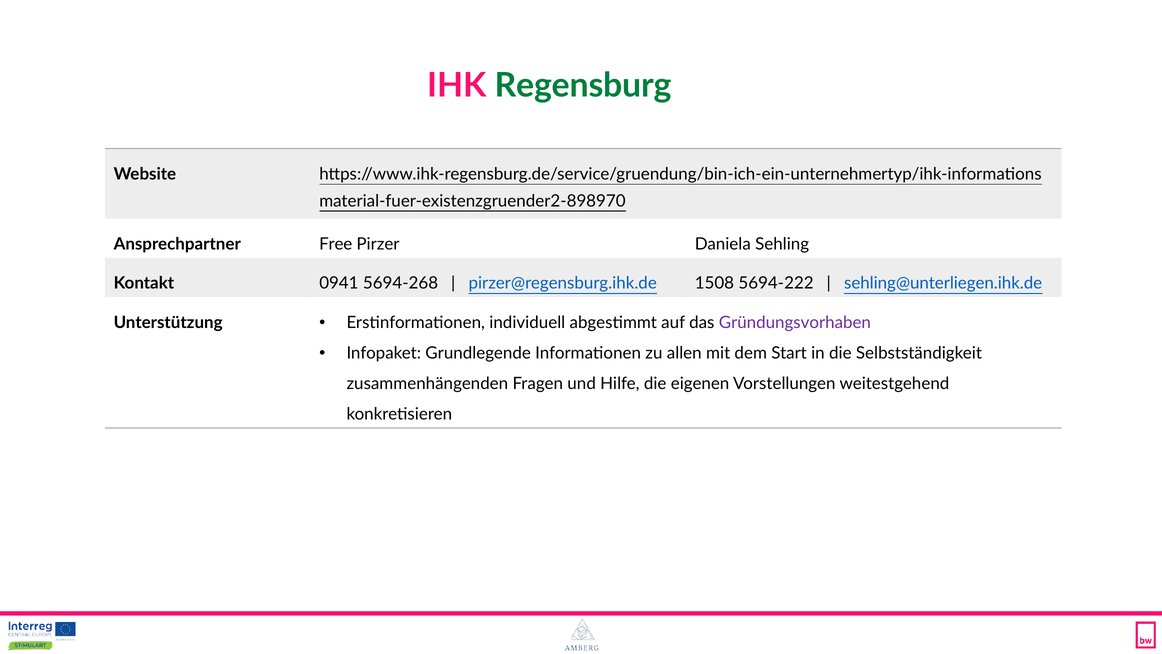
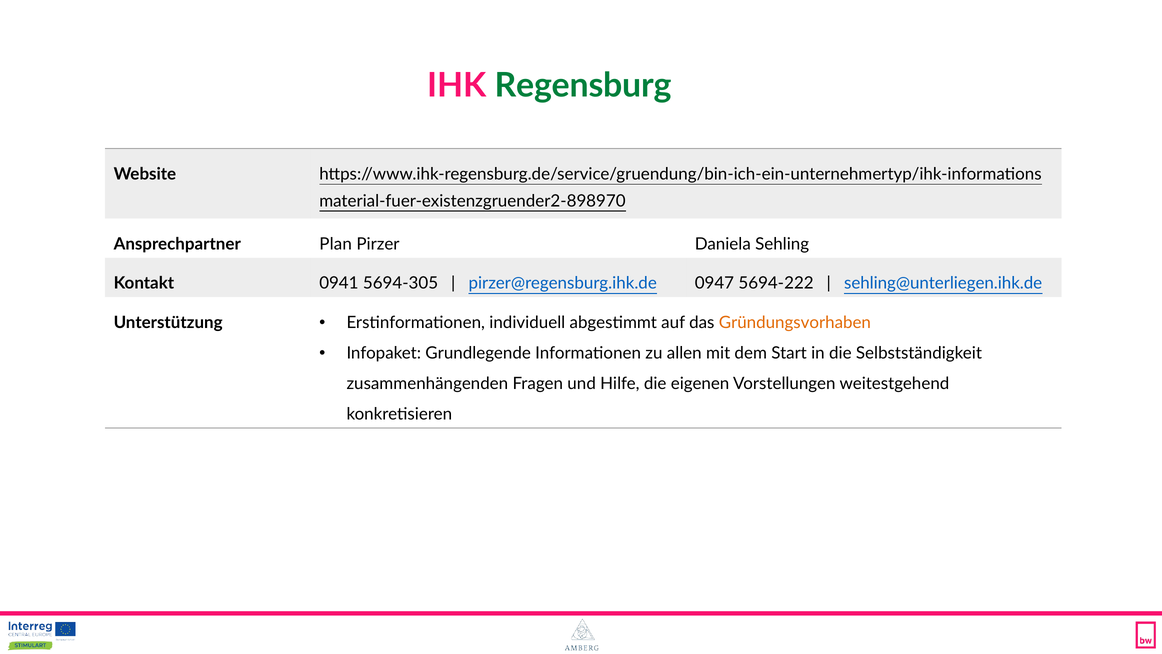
Free: Free -> Plan (336, 244)
5694-268: 5694-268 -> 5694-305 (401, 283)
1508: 1508 -> 0947 (714, 283)
Gründungsvorhaben colour: purple -> orange (795, 322)
